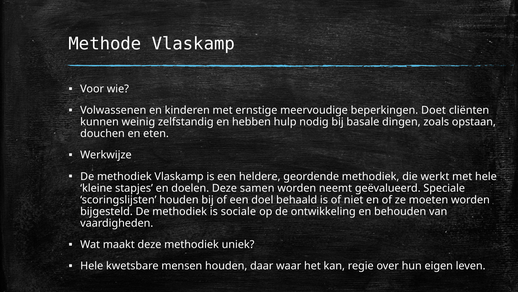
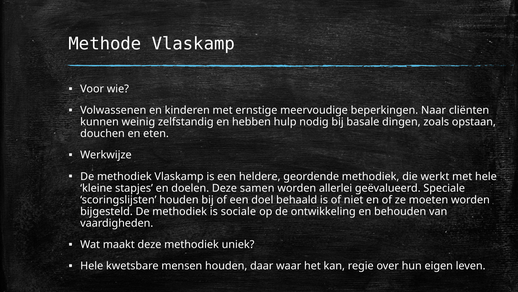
Doet: Doet -> Naar (434, 110)
neemt: neemt -> allerlei (336, 188)
